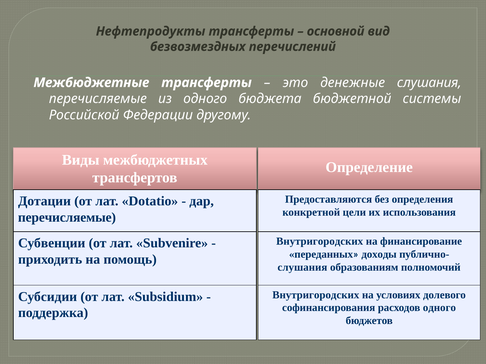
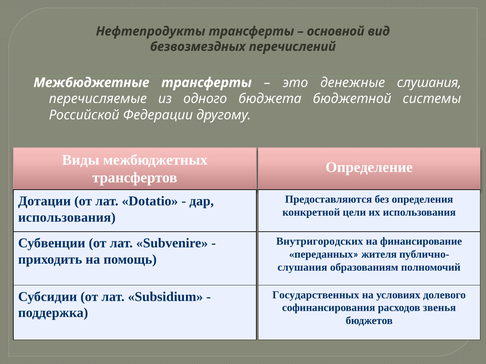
перечисляемые: перечисляемые -> использования (67, 218)
доходы: доходы -> жителя (379, 255)
Внутригородских: Внутригородских -> Государственных (316, 295)
расходов одного: одного -> звенья (439, 308)
